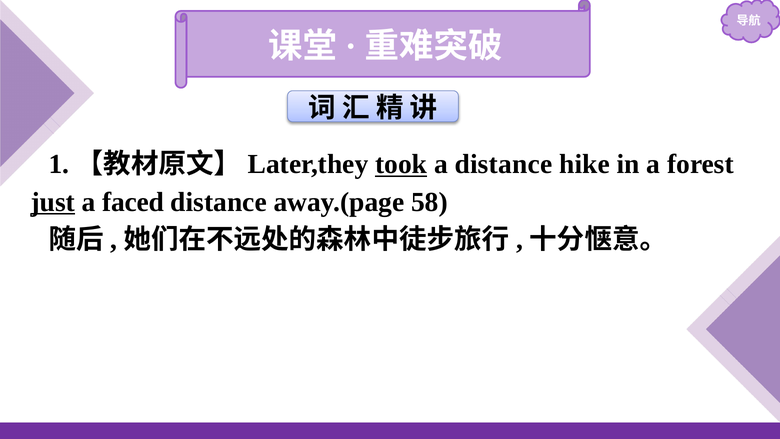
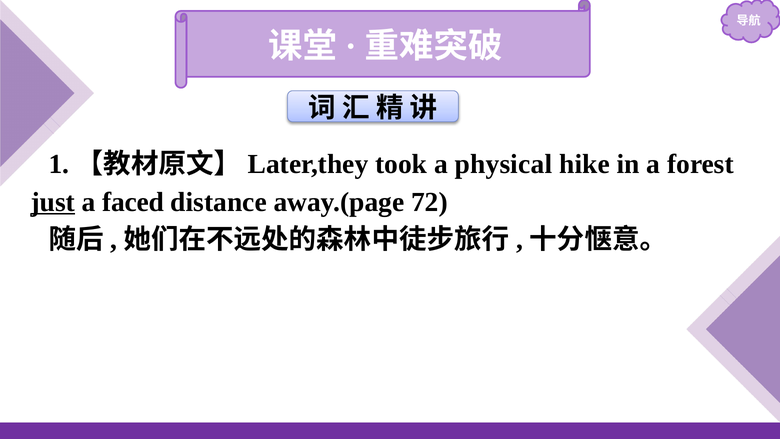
took underline: present -> none (401, 164)
a distance: distance -> physical (503, 164)
58: 58 -> 72 (430, 202)
